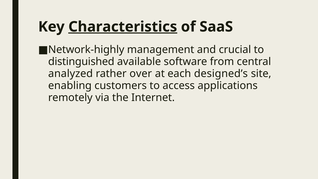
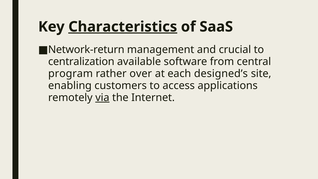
Network-highly: Network-highly -> Network-return (86, 50)
distinguished: distinguished -> centralization (81, 62)
analyzed: analyzed -> program (71, 73)
via underline: none -> present (102, 97)
